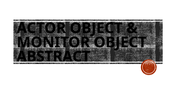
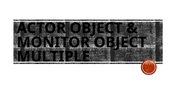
ABSTRACT: ABSTRACT -> MULTIPLE (53, 57)
